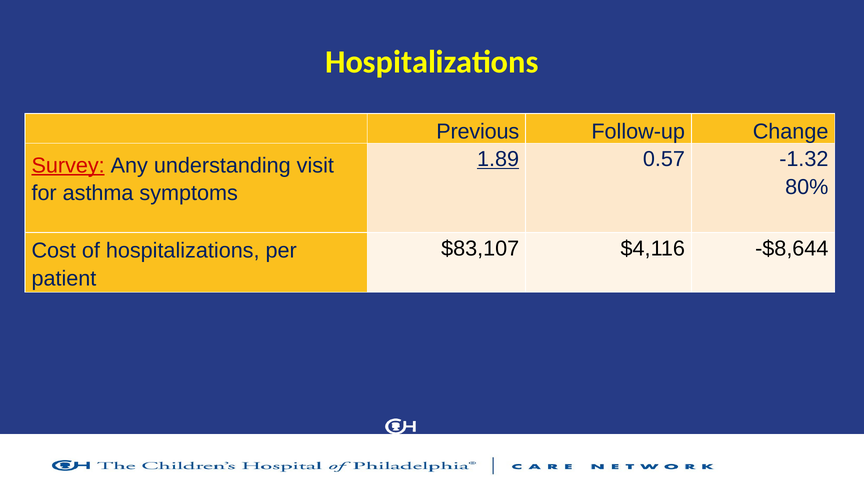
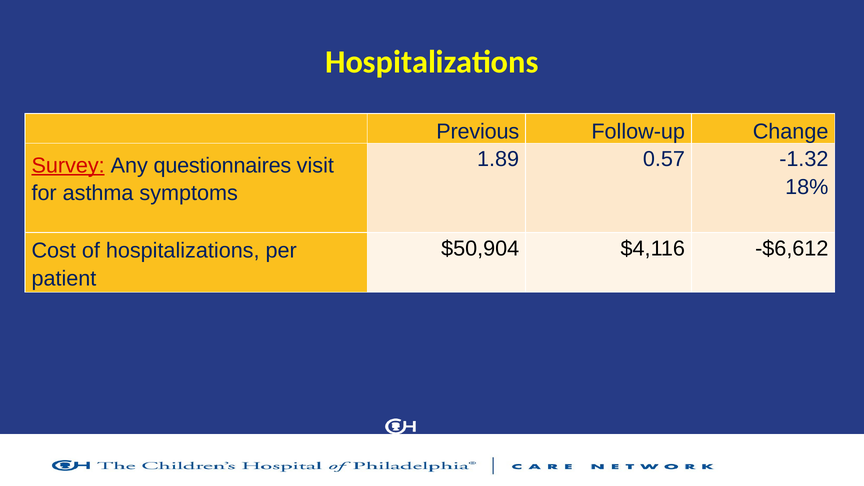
1.89 underline: present -> none (498, 159)
understanding: understanding -> questionnaires (222, 166)
80%: 80% -> 18% (807, 187)
$83,107: $83,107 -> $50,904 (480, 249)
-$8,644: -$8,644 -> -$6,612 (792, 249)
